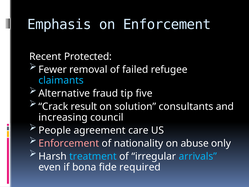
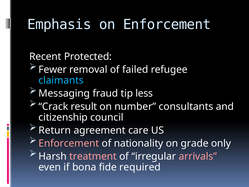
Alternative: Alternative -> Messaging (64, 93)
five: five -> less (144, 93)
solution: solution -> number (135, 106)
increasing: increasing -> citizenship (63, 117)
People: People -> Return (55, 130)
abuse: abuse -> grade (195, 143)
treatment colour: light blue -> pink (93, 156)
arrivals colour: light blue -> pink (198, 156)
